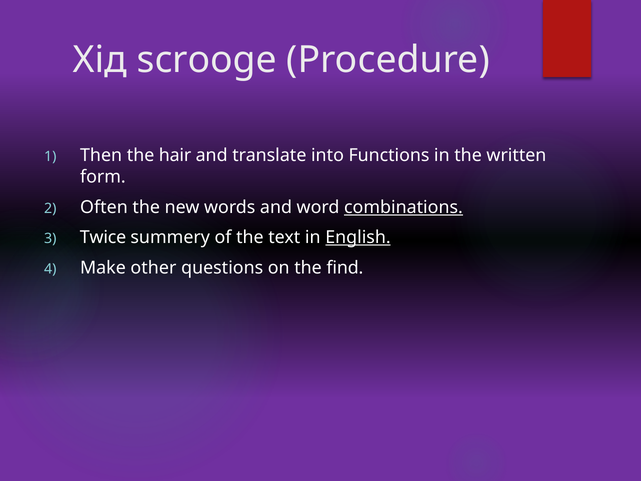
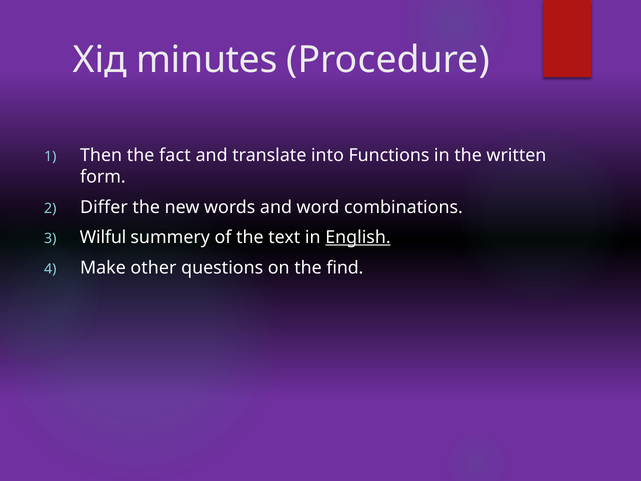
scrooge: scrooge -> minutes (207, 60)
hair: hair -> fact (175, 155)
Often: Often -> Differ (104, 207)
combinations underline: present -> none (403, 207)
Twice: Twice -> Wilful (103, 237)
